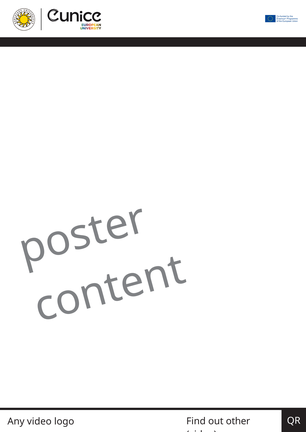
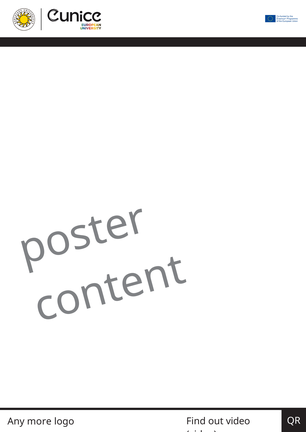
Any video: video -> more (39, 422)
out other: other -> video (238, 422)
